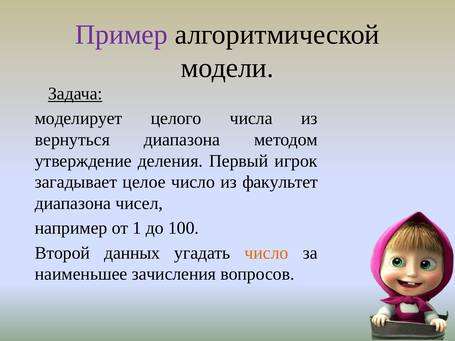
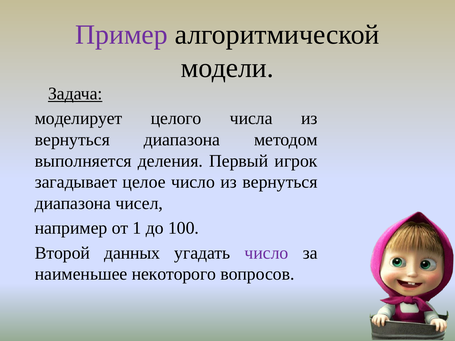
утверждение: утверждение -> выполняется (83, 161)
число из факультет: факультет -> вернуться (280, 182)
число colour: orange -> purple (267, 253)
зачисления: зачисления -> некоторого (174, 274)
